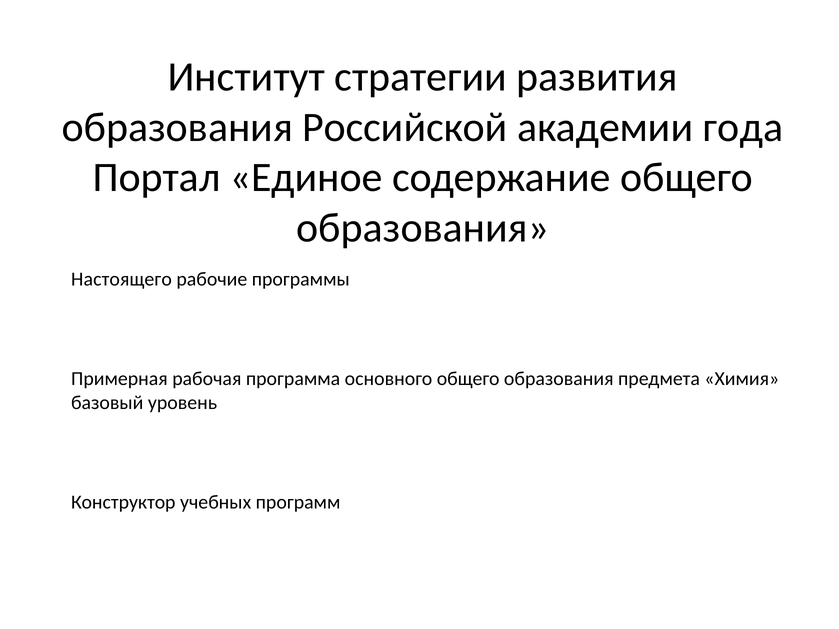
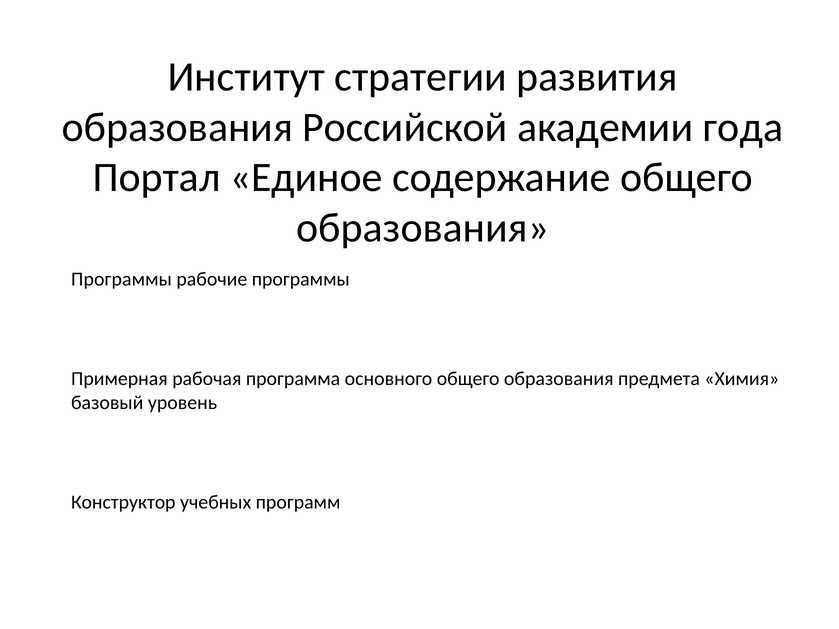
Настоящего: Настоящего -> Программы (121, 279)
